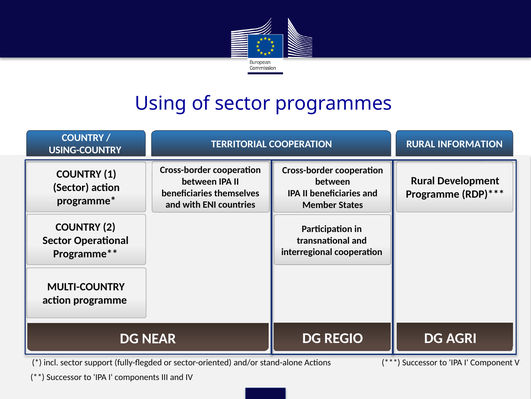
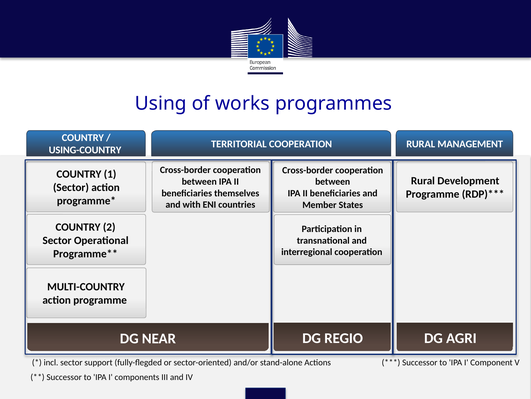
of sector: sector -> works (242, 103)
INFORMATION: INFORMATION -> MANAGEMENT (470, 144)
